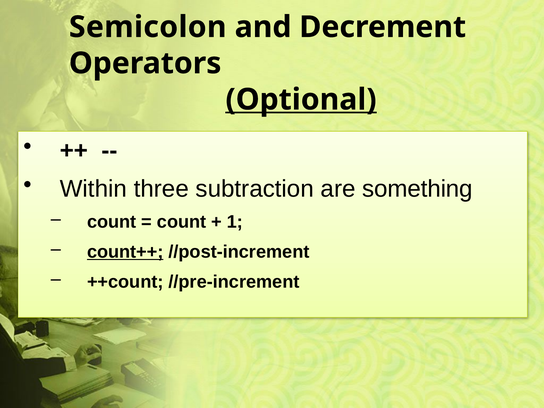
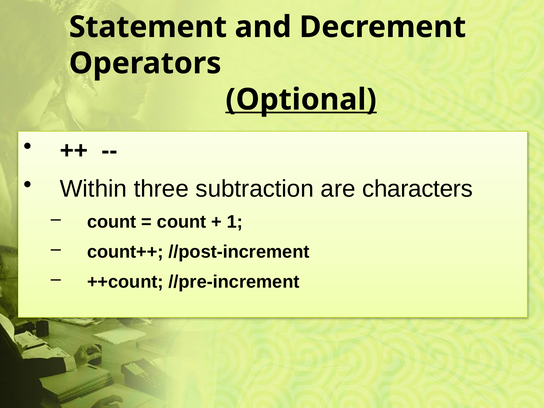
Semicolon: Semicolon -> Statement (148, 27)
something: something -> characters (418, 189)
count++ underline: present -> none (125, 252)
